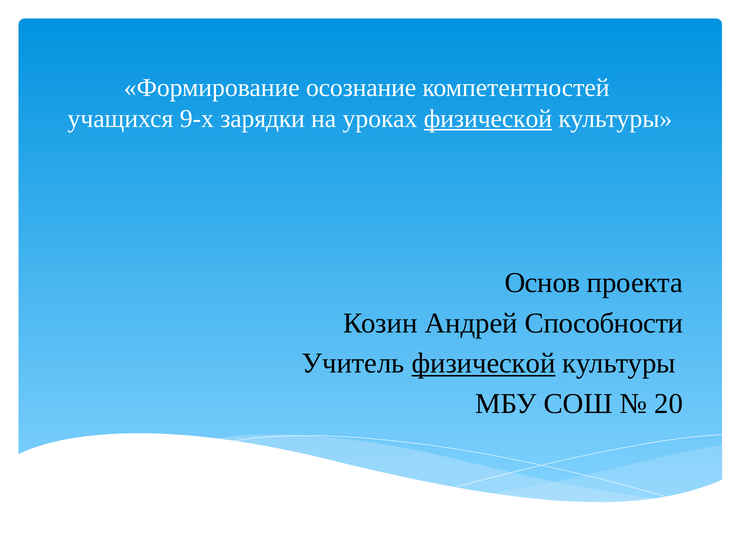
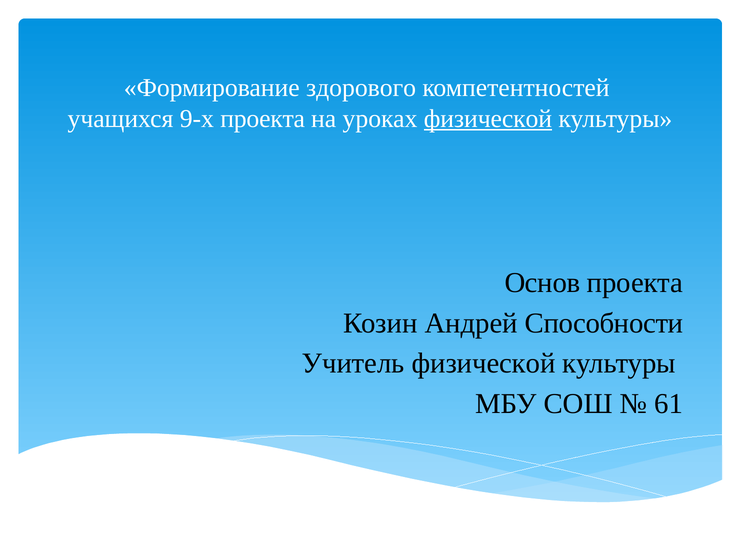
осознание: осознание -> здорового (361, 88)
9-х зарядки: зарядки -> проекта (263, 119)
физической underline: present -> none (484, 363)
20: 20 -> 61 (669, 404)
